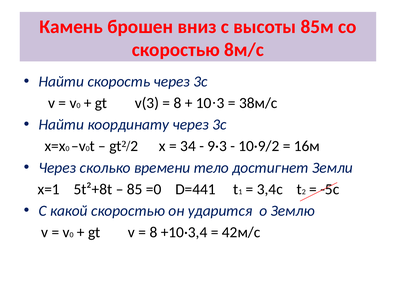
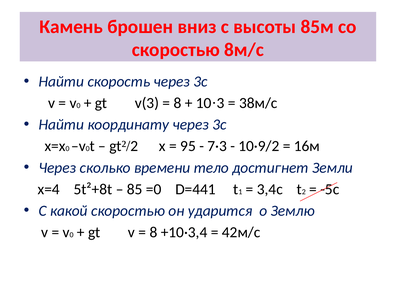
34: 34 -> 95 (188, 146)
9·3: 9·3 -> 7·3 (217, 146)
x=1: x=1 -> x=4 (49, 189)
